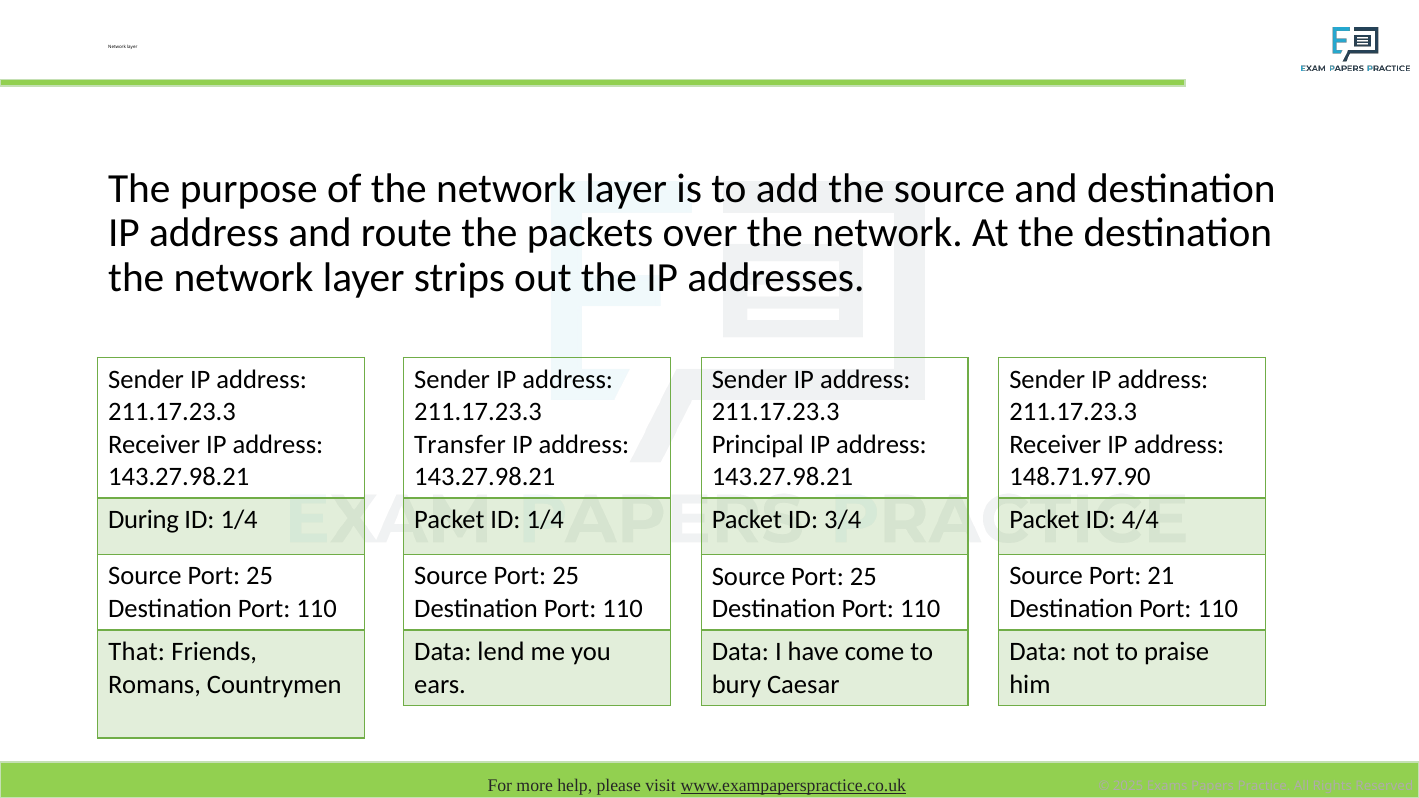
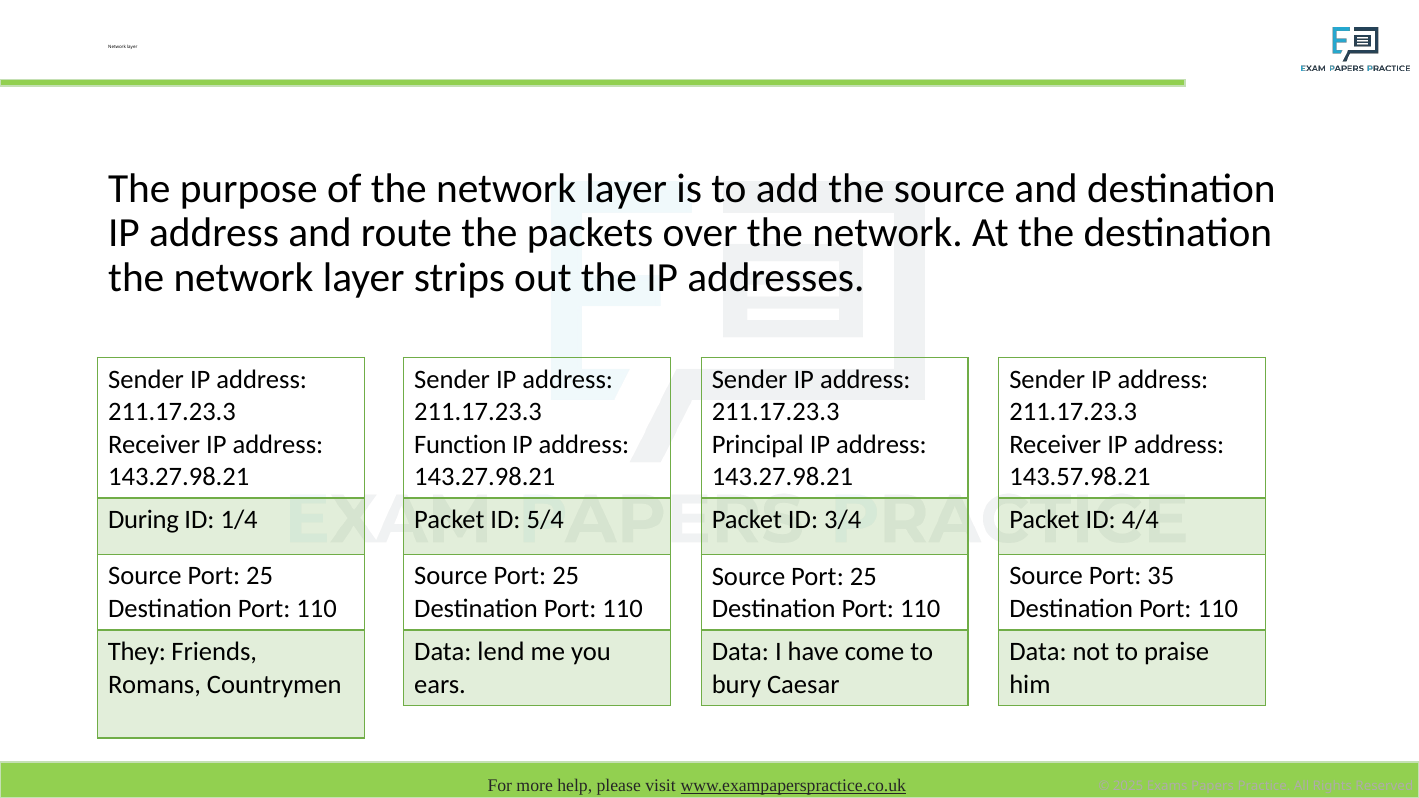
Transfer: Transfer -> Function (460, 444)
148.71.97.90: 148.71.97.90 -> 143.57.98.21 (1080, 477)
Packet ID 1/4: 1/4 -> 5/4 (545, 520)
21: 21 -> 35 (1161, 576)
That: That -> They (137, 652)
